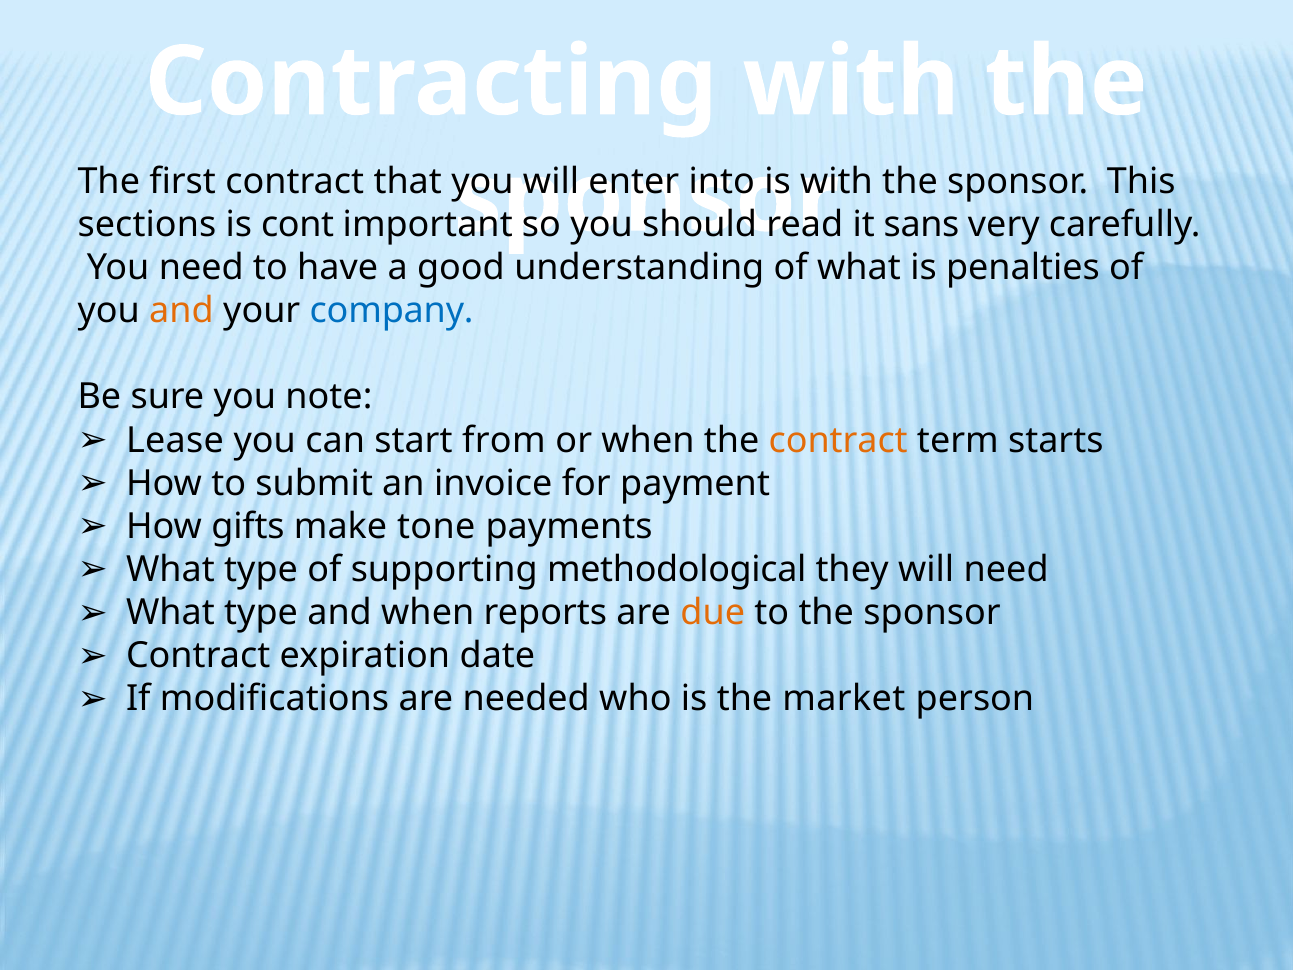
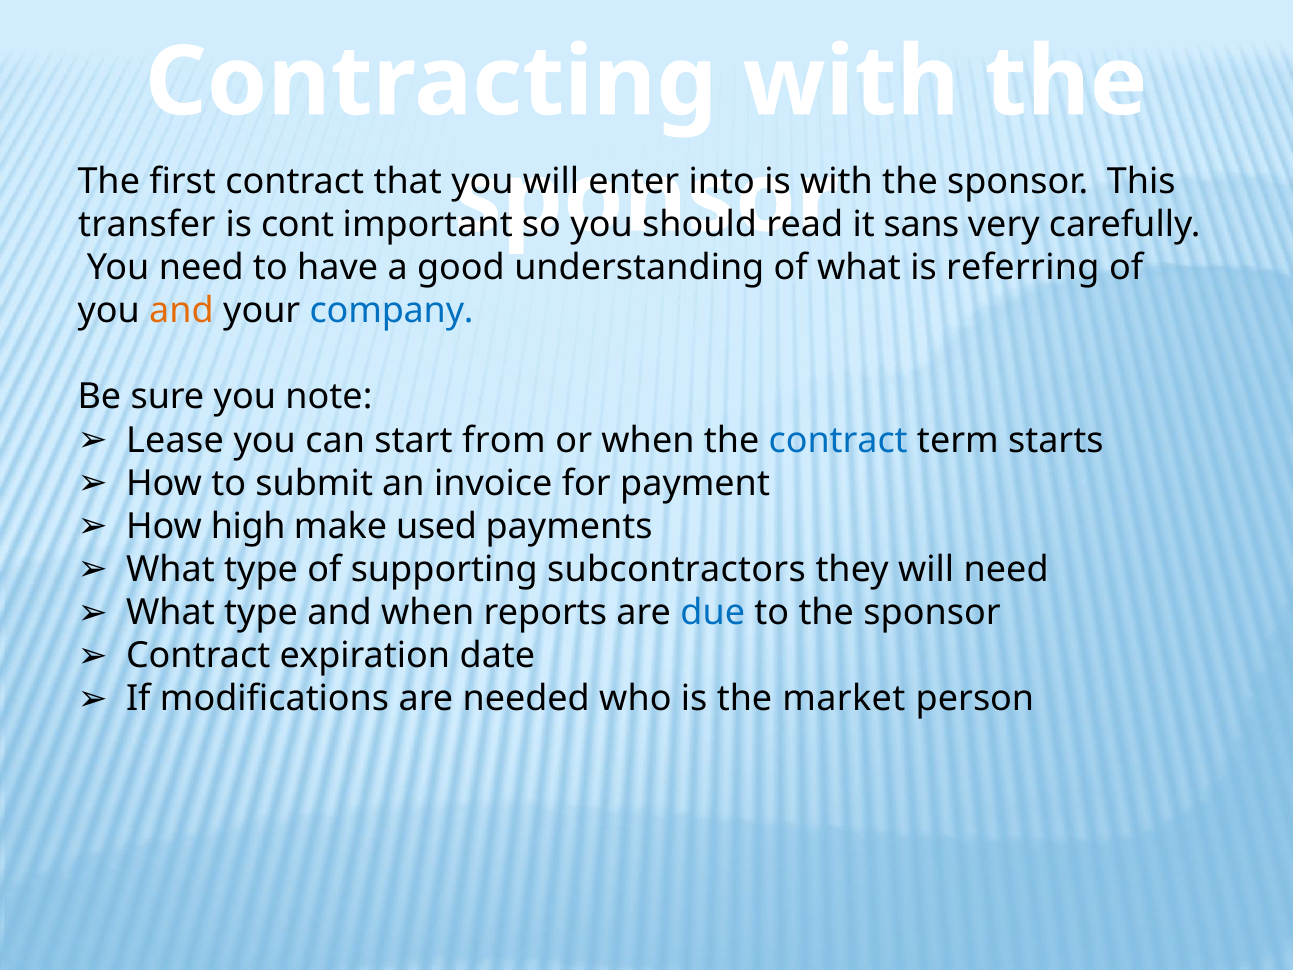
sections: sections -> transfer (147, 224)
penalties: penalties -> referring (1023, 268)
contract colour: orange -> blue (838, 440)
gifts: gifts -> high (248, 526)
tone: tone -> used (437, 526)
methodological: methodological -> subcontractors (676, 569)
due colour: orange -> blue (713, 612)
